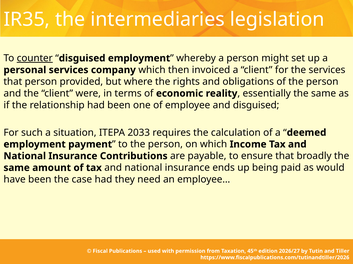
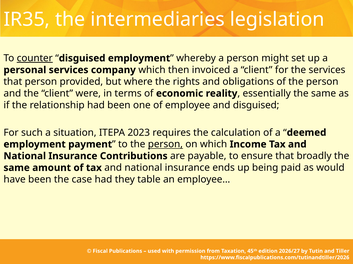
2033: 2033 -> 2023 (139, 133)
person underline: none -> present (165, 145)
need: need -> table (149, 180)
